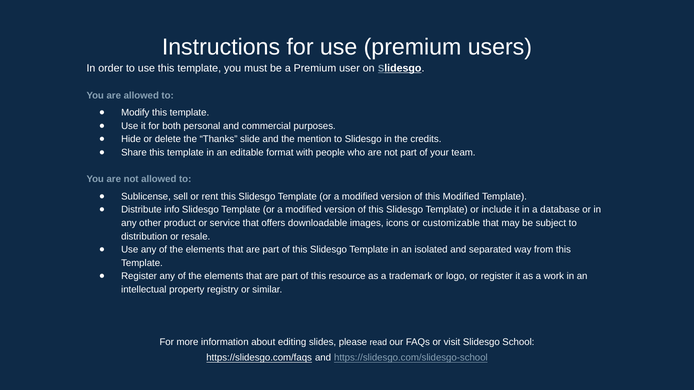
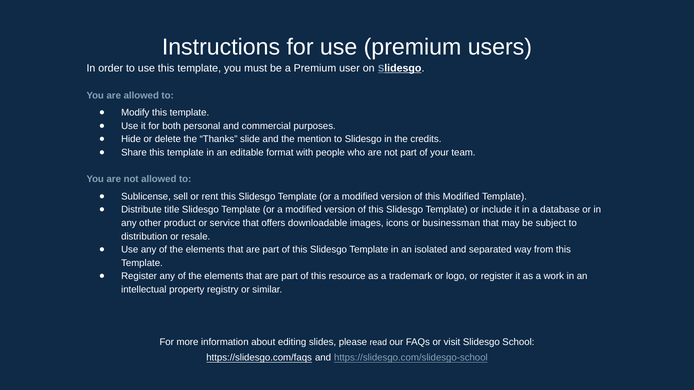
info: info -> title (172, 210)
customizable: customizable -> businessman (451, 223)
